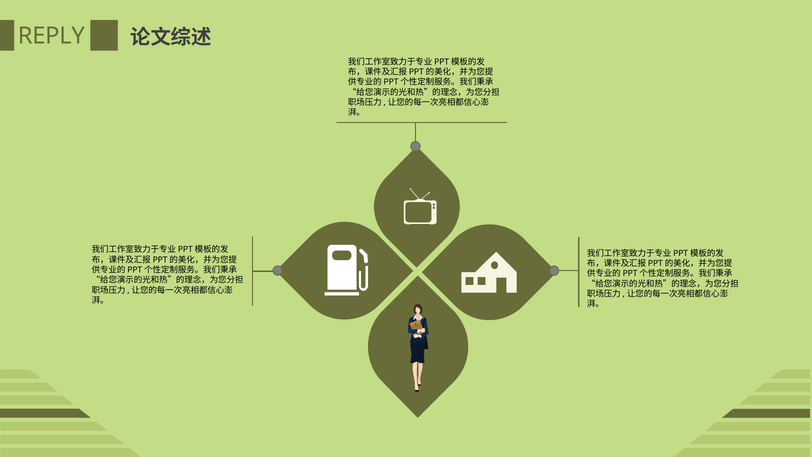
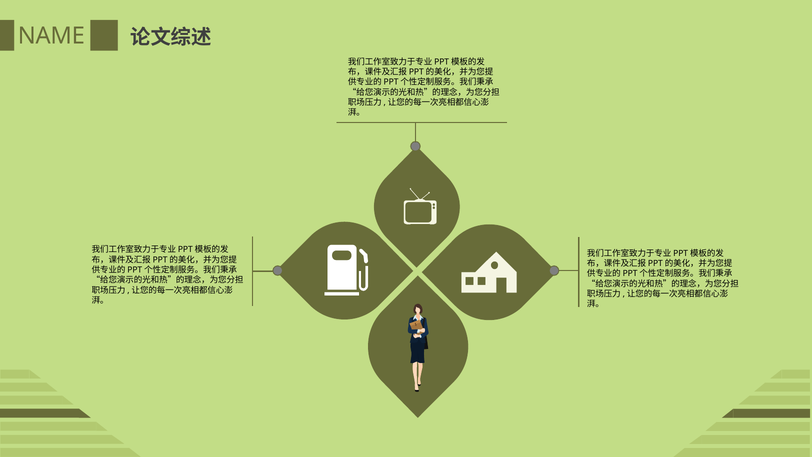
REPLY: REPLY -> NAME (51, 36)
